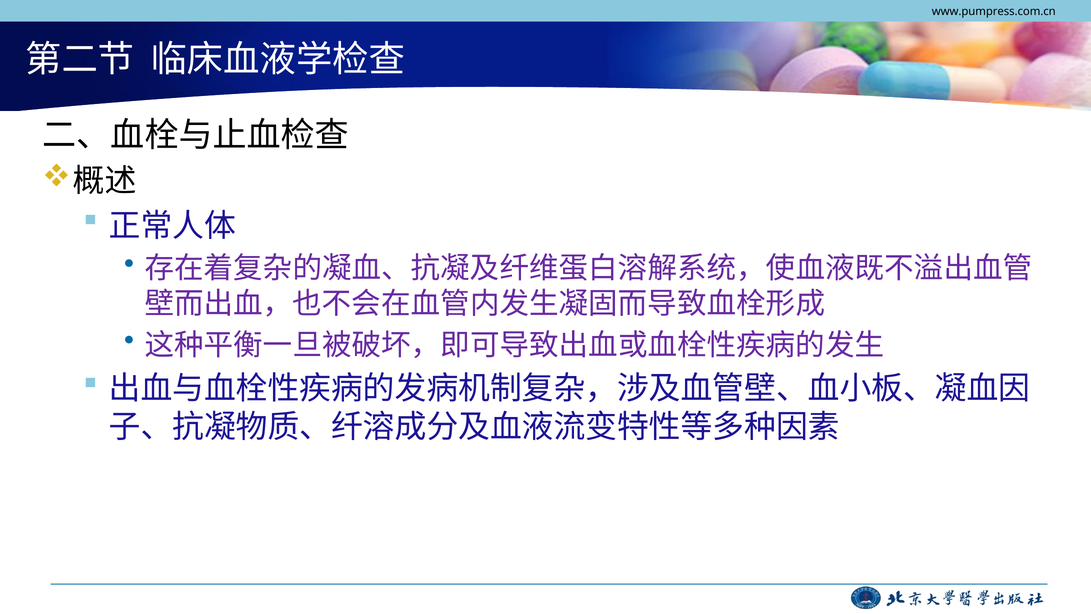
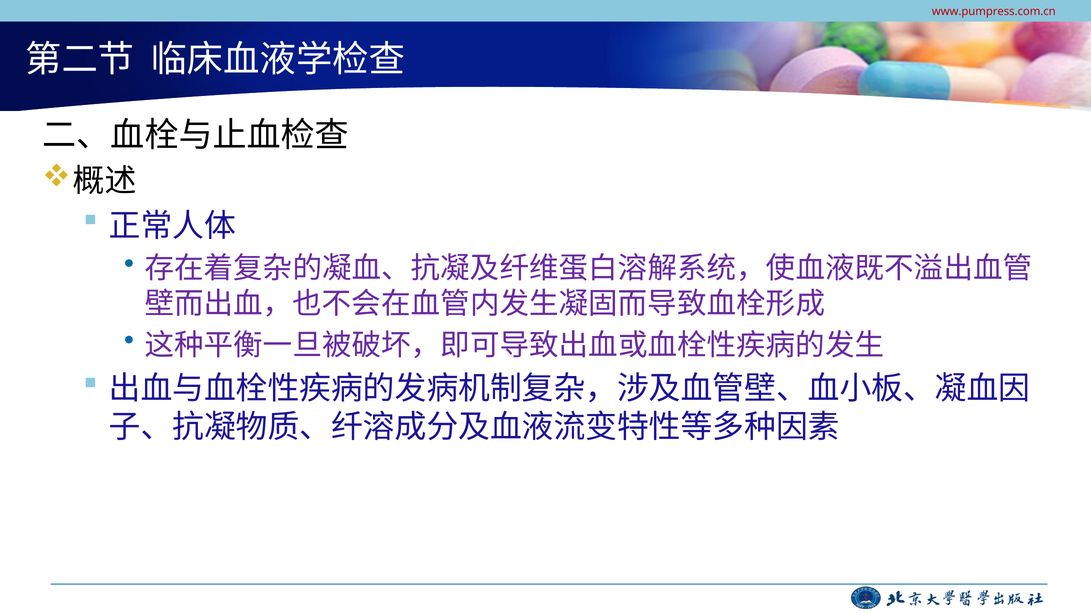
www.pumpress.com.cn colour: black -> red (994, 12)
